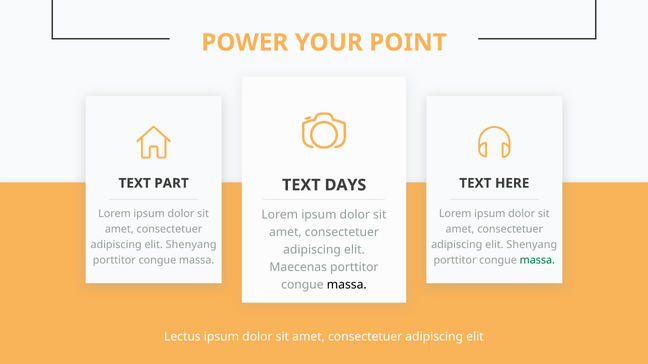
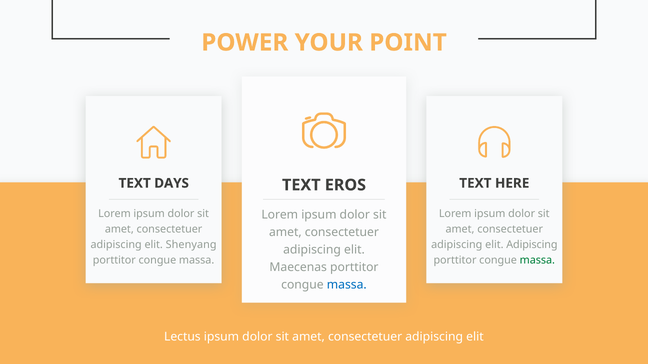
PART: PART -> DAYS (172, 183)
DAYS: DAYS -> EROS (345, 185)
Shenyang: Shenyang -> Adipiscing (532, 245)
massa colour: black -> blue (347, 285)
